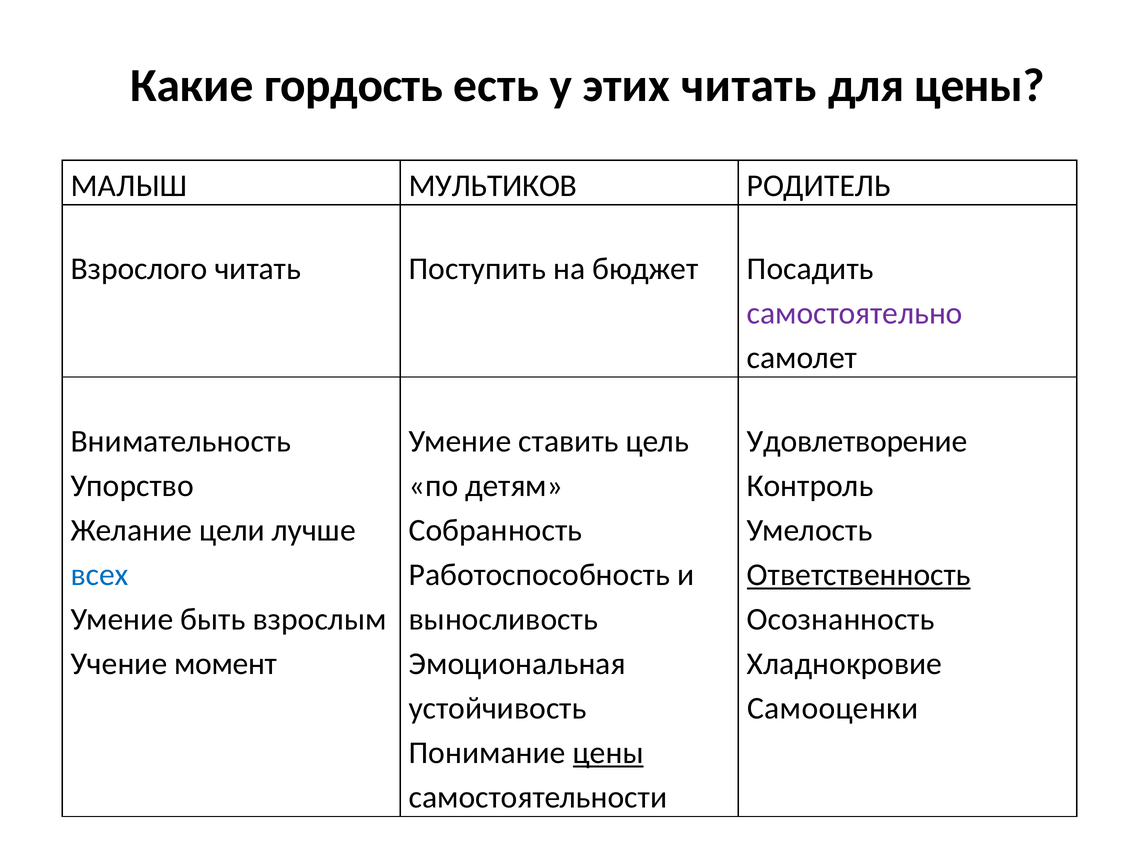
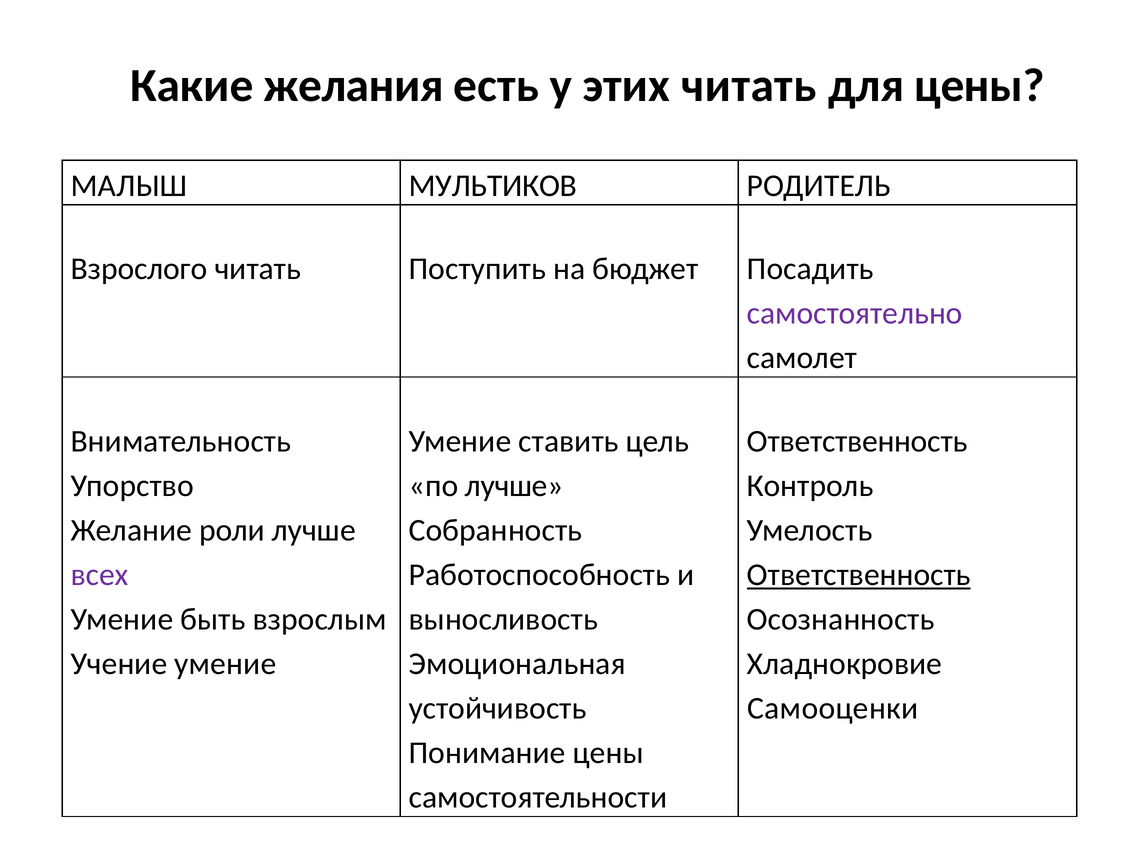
гордость: гордость -> желания (354, 86)
Удовлетворение: Удовлетворение -> Ответственность (857, 441)
по детям: детям -> лучше (514, 486)
цели: цели -> роли (232, 530)
всех colour: blue -> purple (100, 575)
Учение момент: момент -> умение (225, 664)
цены underline: present -> none (608, 753)
